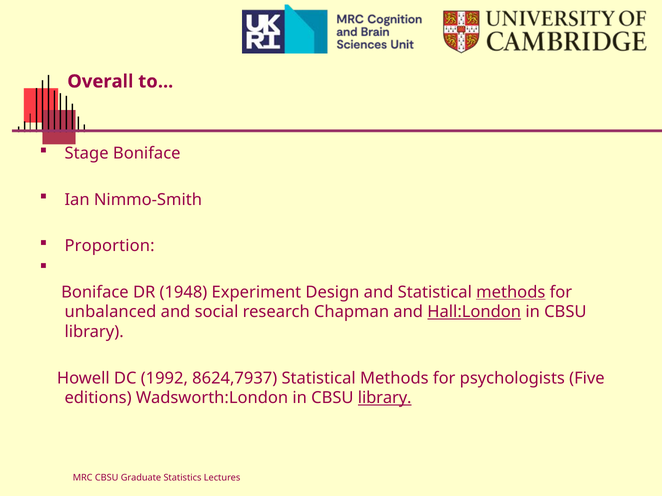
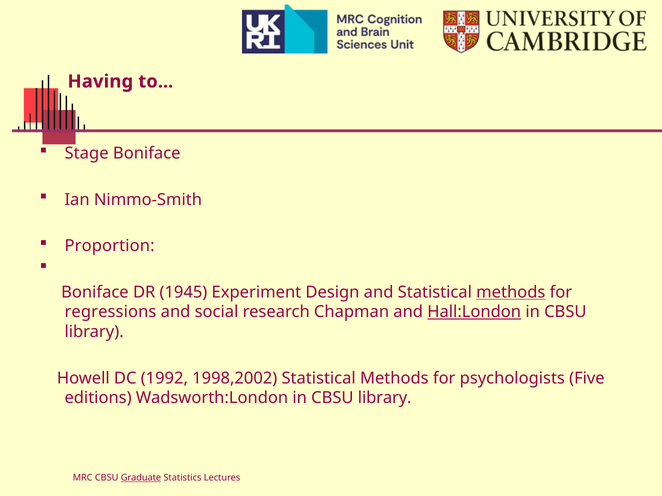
Overall: Overall -> Having (100, 82)
1948: 1948 -> 1945 (183, 292)
unbalanced: unbalanced -> regressions (110, 312)
8624,7937: 8624,7937 -> 1998,2002 (235, 378)
library underline: present -> none (385, 398)
Graduate underline: none -> present (141, 478)
